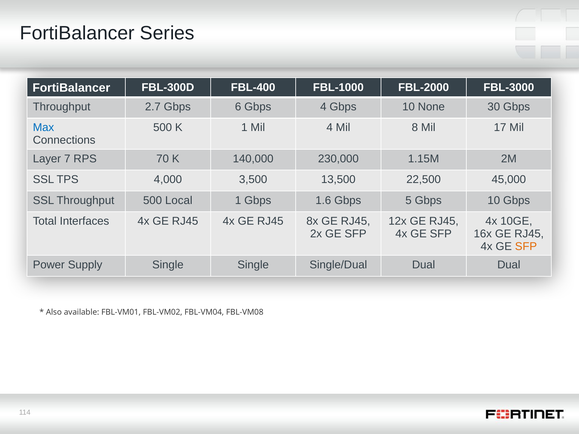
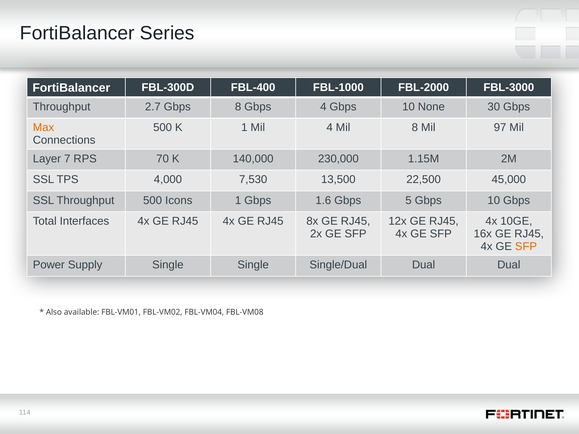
Gbps 6: 6 -> 8 (238, 107)
Max colour: blue -> orange (43, 128)
17: 17 -> 97 (500, 128)
3,500: 3,500 -> 7,530 (253, 180)
Local: Local -> Icons (179, 200)
